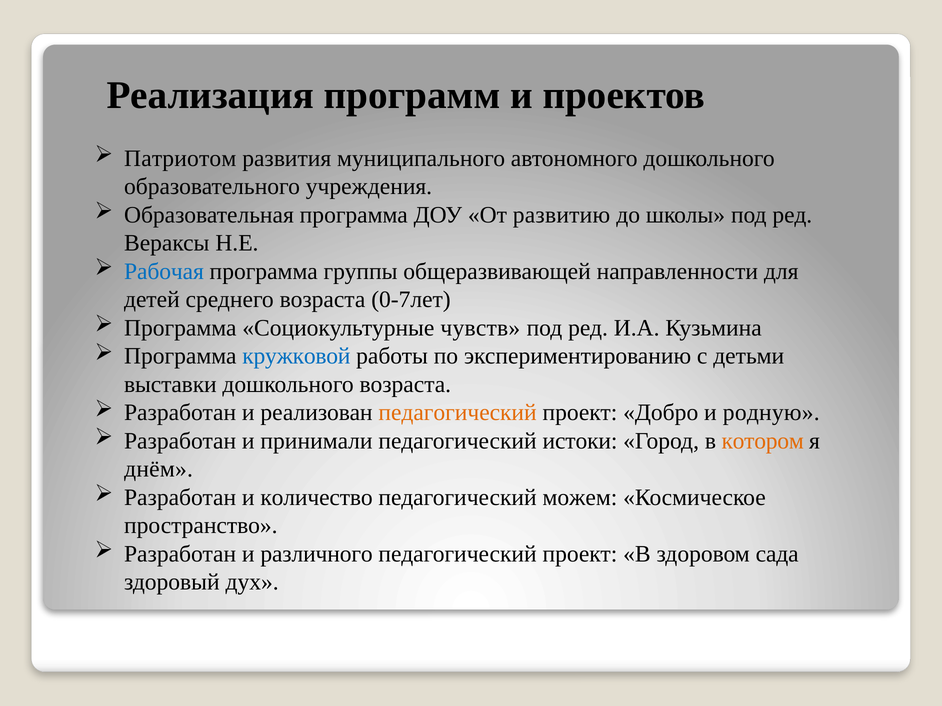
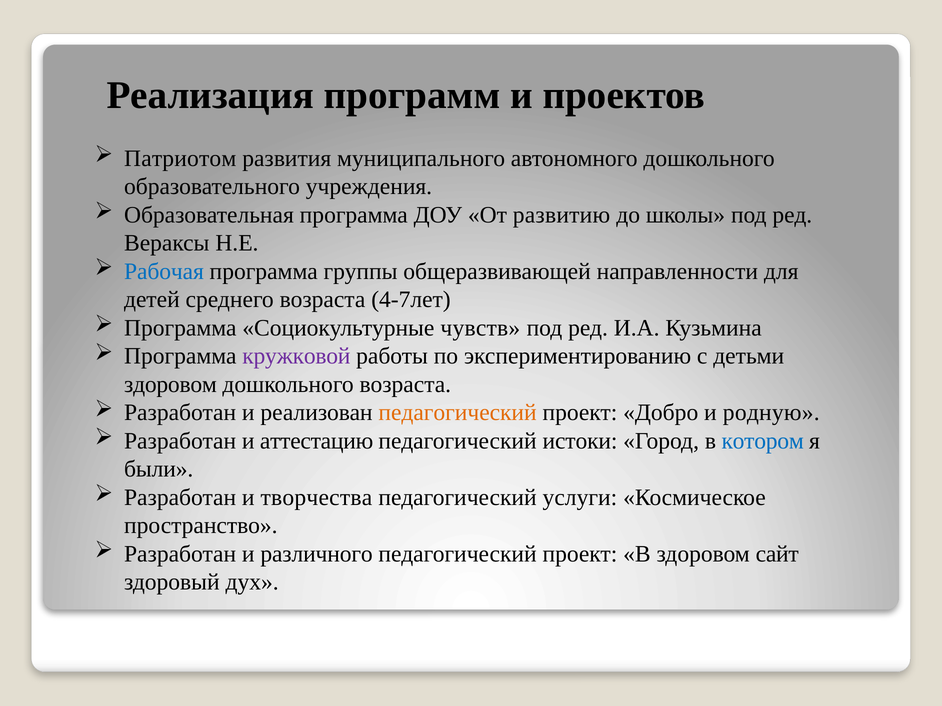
0-7лет: 0-7лет -> 4-7лет (411, 300)
кружковой colour: blue -> purple (296, 356)
выставки: выставки -> здоровом (170, 385)
принимали: принимали -> аттестацию (317, 441)
котором colour: orange -> blue (763, 441)
днём: днём -> были (159, 469)
количество: количество -> творчества (316, 498)
можем: можем -> услуги (580, 498)
сада: сада -> сайт (777, 554)
